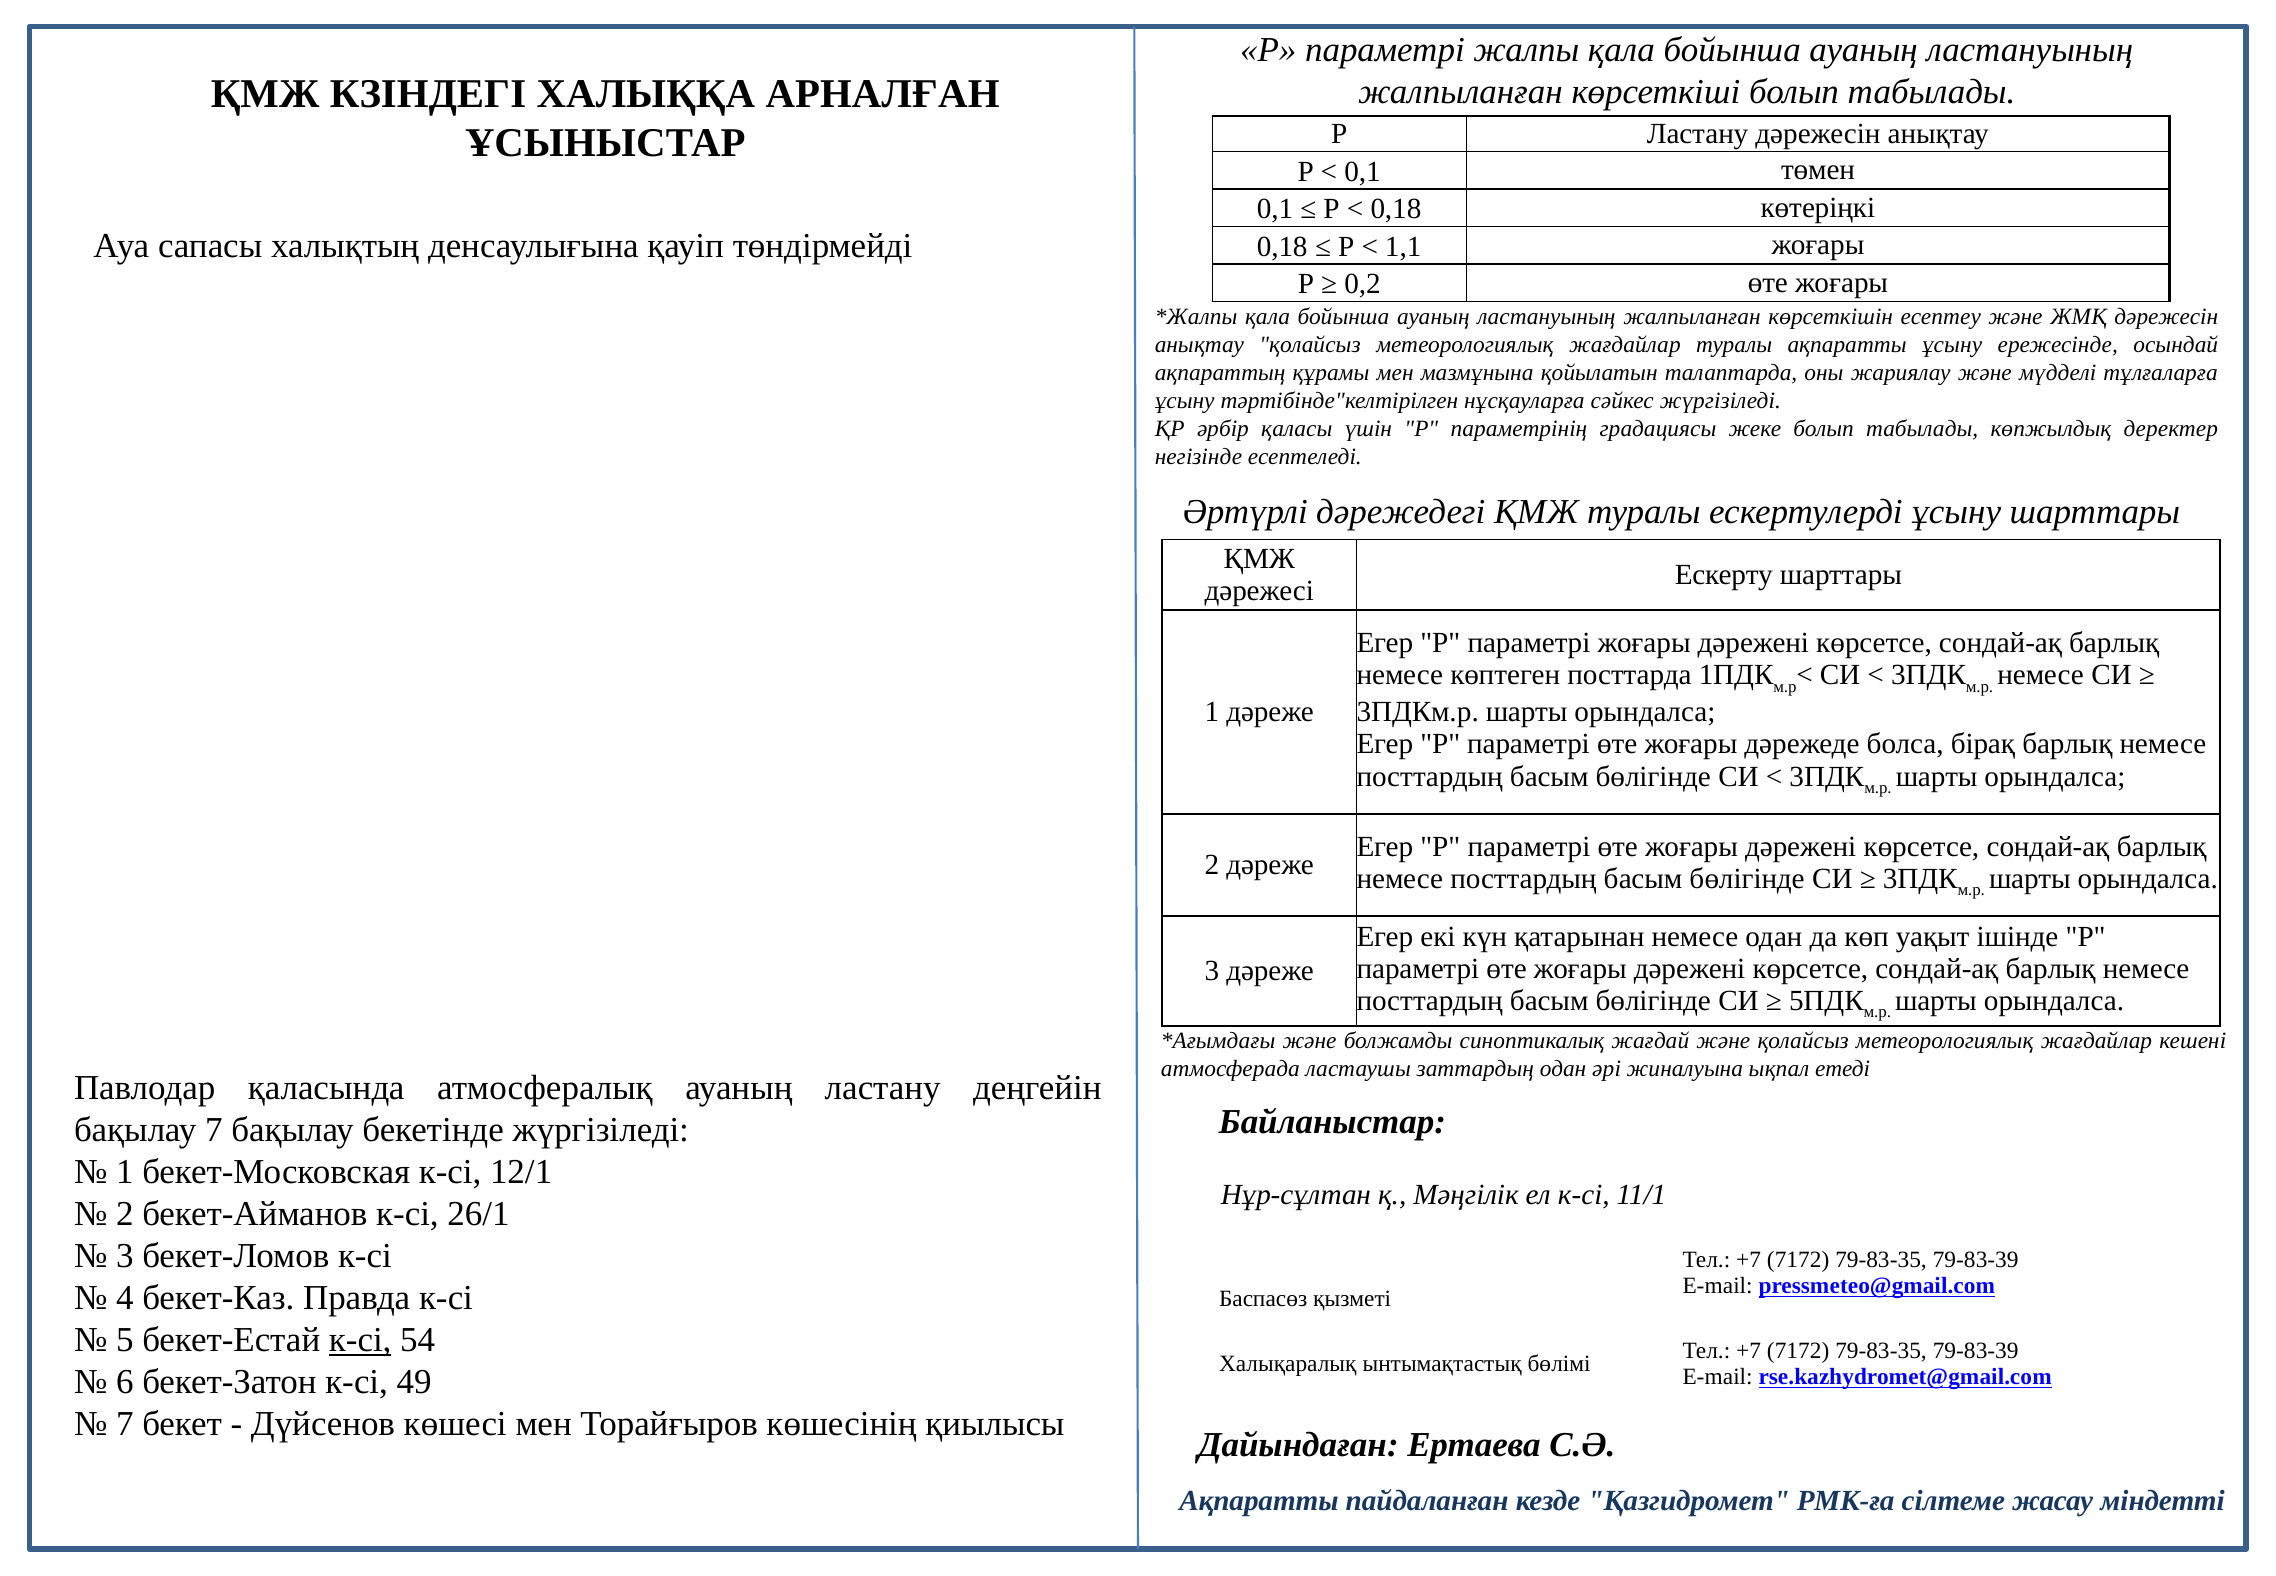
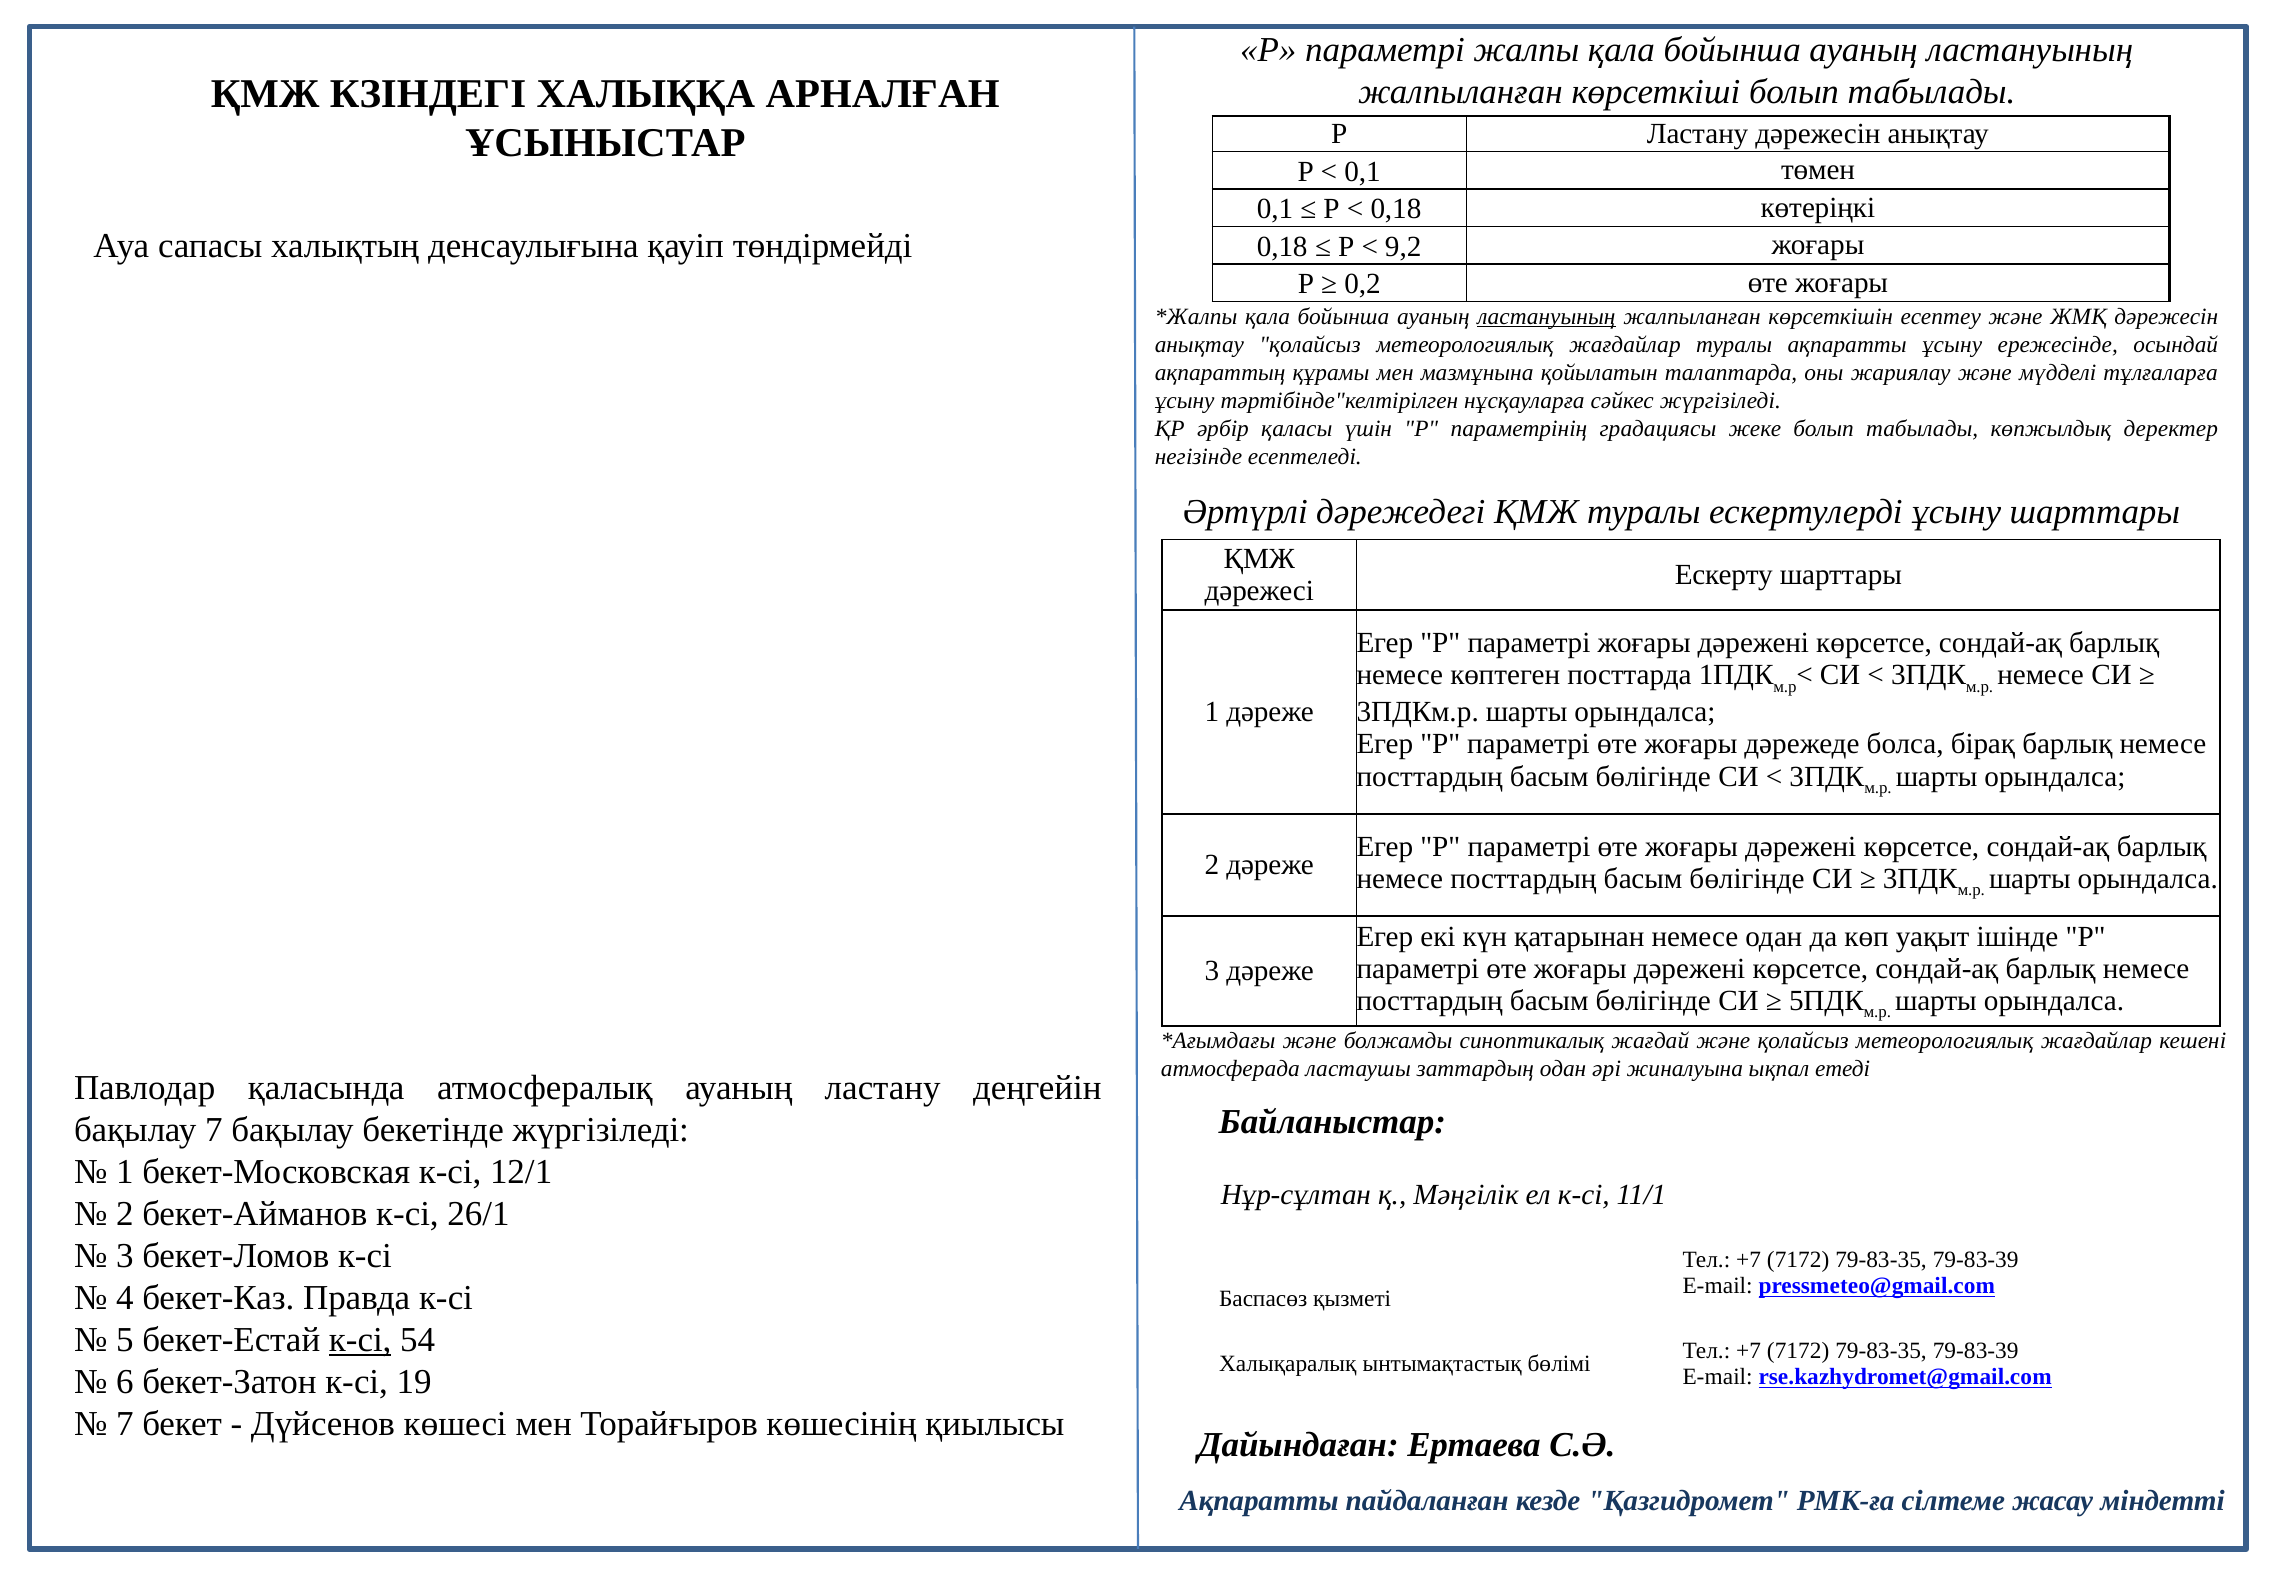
1,1: 1,1 -> 9,2 (1403, 246)
ластануының underline: none -> present (1546, 317)
49: 49 -> 19 (414, 1382)
